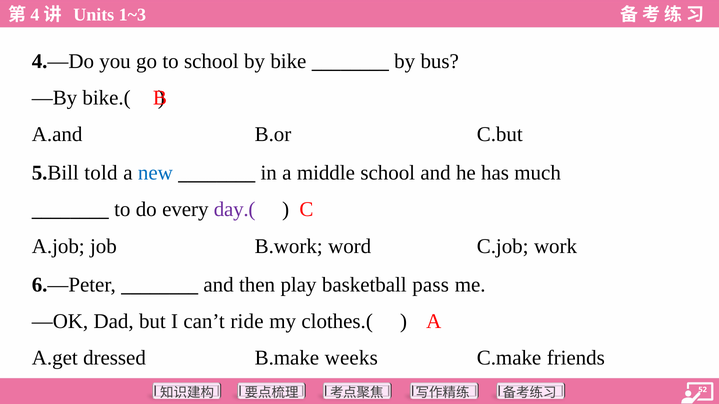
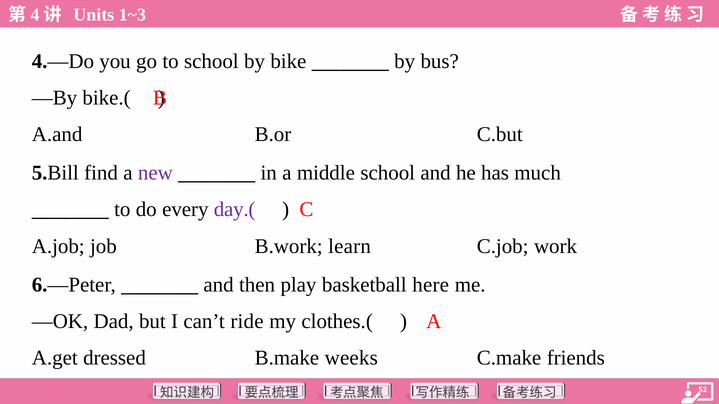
told: told -> find (101, 173)
new colour: blue -> purple (155, 173)
word: word -> learn (350, 246)
pass: pass -> here (431, 285)
